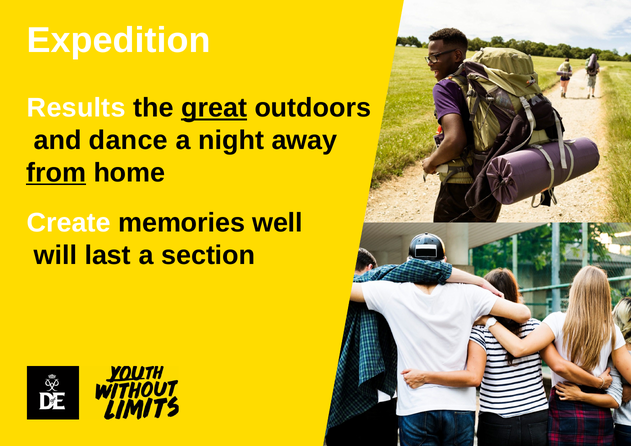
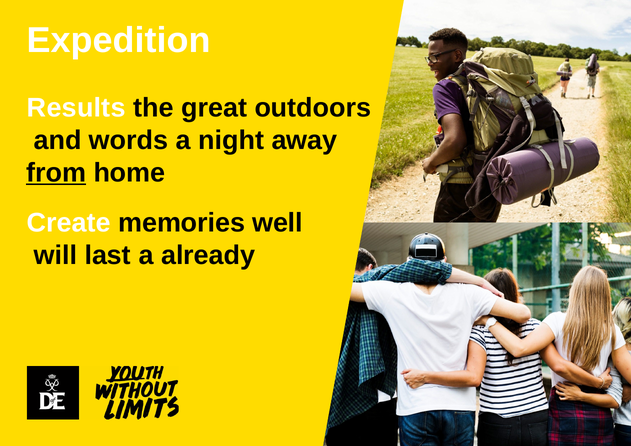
great underline: present -> none (214, 108)
dance: dance -> words (129, 140)
section: section -> already (208, 255)
